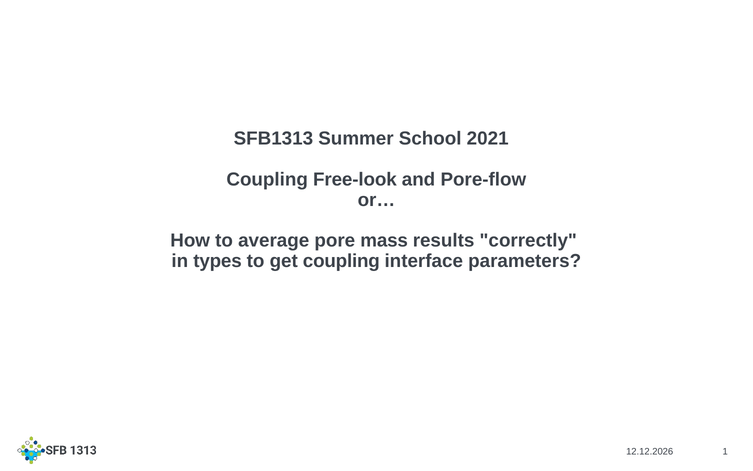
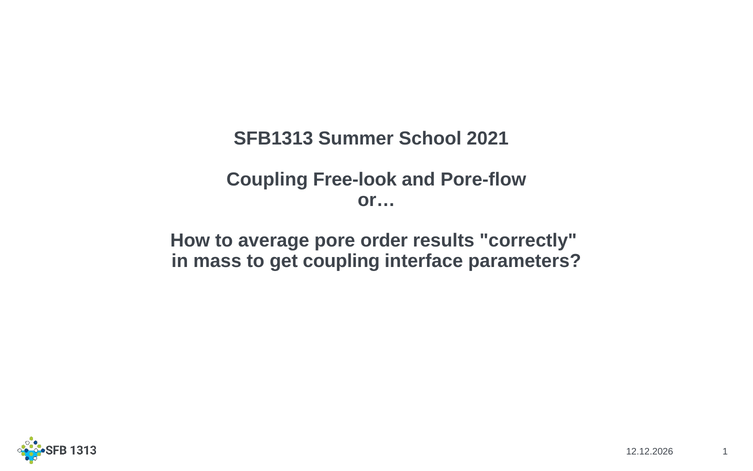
mass: mass -> order (384, 240)
types: types -> mass (217, 261)
